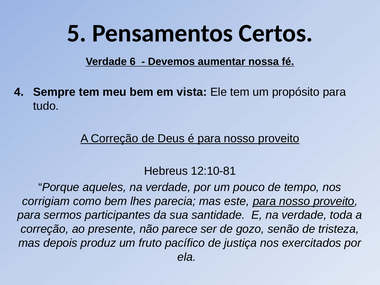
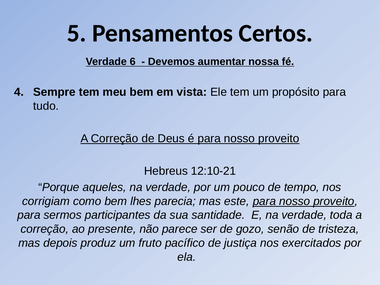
12:10-81: 12:10-81 -> 12:10-21 (213, 171)
